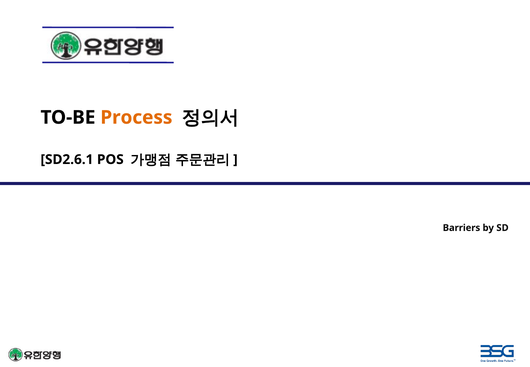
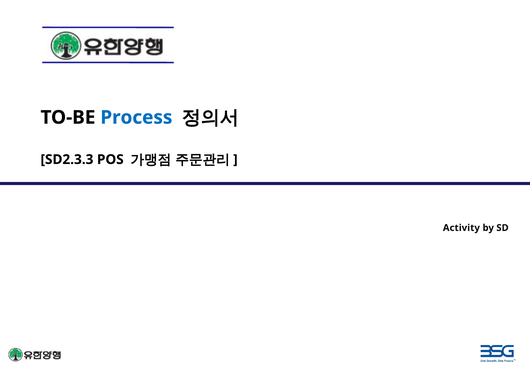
Process colour: orange -> blue (136, 117)
SD2.6.1: SD2.6.1 -> SD2.3.3 (67, 159)
Barriers: Barriers -> Activity (461, 228)
